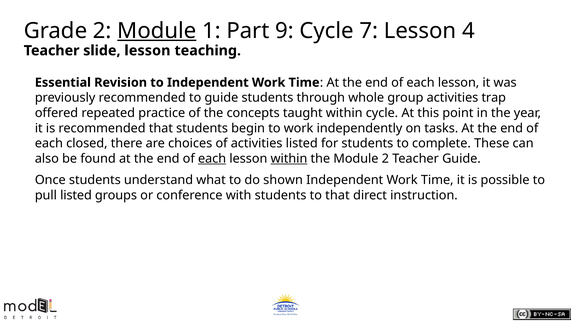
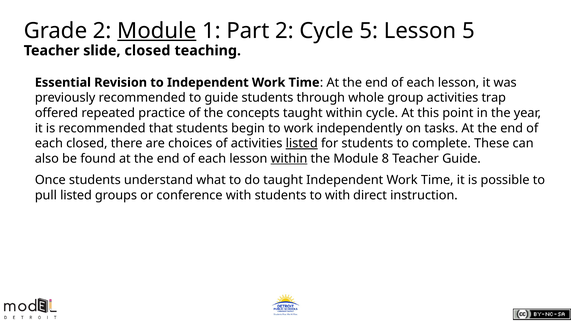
Part 9: 9 -> 2 (285, 31)
Cycle 7: 7 -> 5 (369, 31)
Lesson 4: 4 -> 5 (468, 31)
slide lesson: lesson -> closed (147, 51)
listed underline: none -> present (302, 143)
each underline: present -> none (212, 159)
Module 2: 2 -> 8 (385, 159)
do shown: shown -> taught (283, 180)
to that: that -> with (338, 195)
